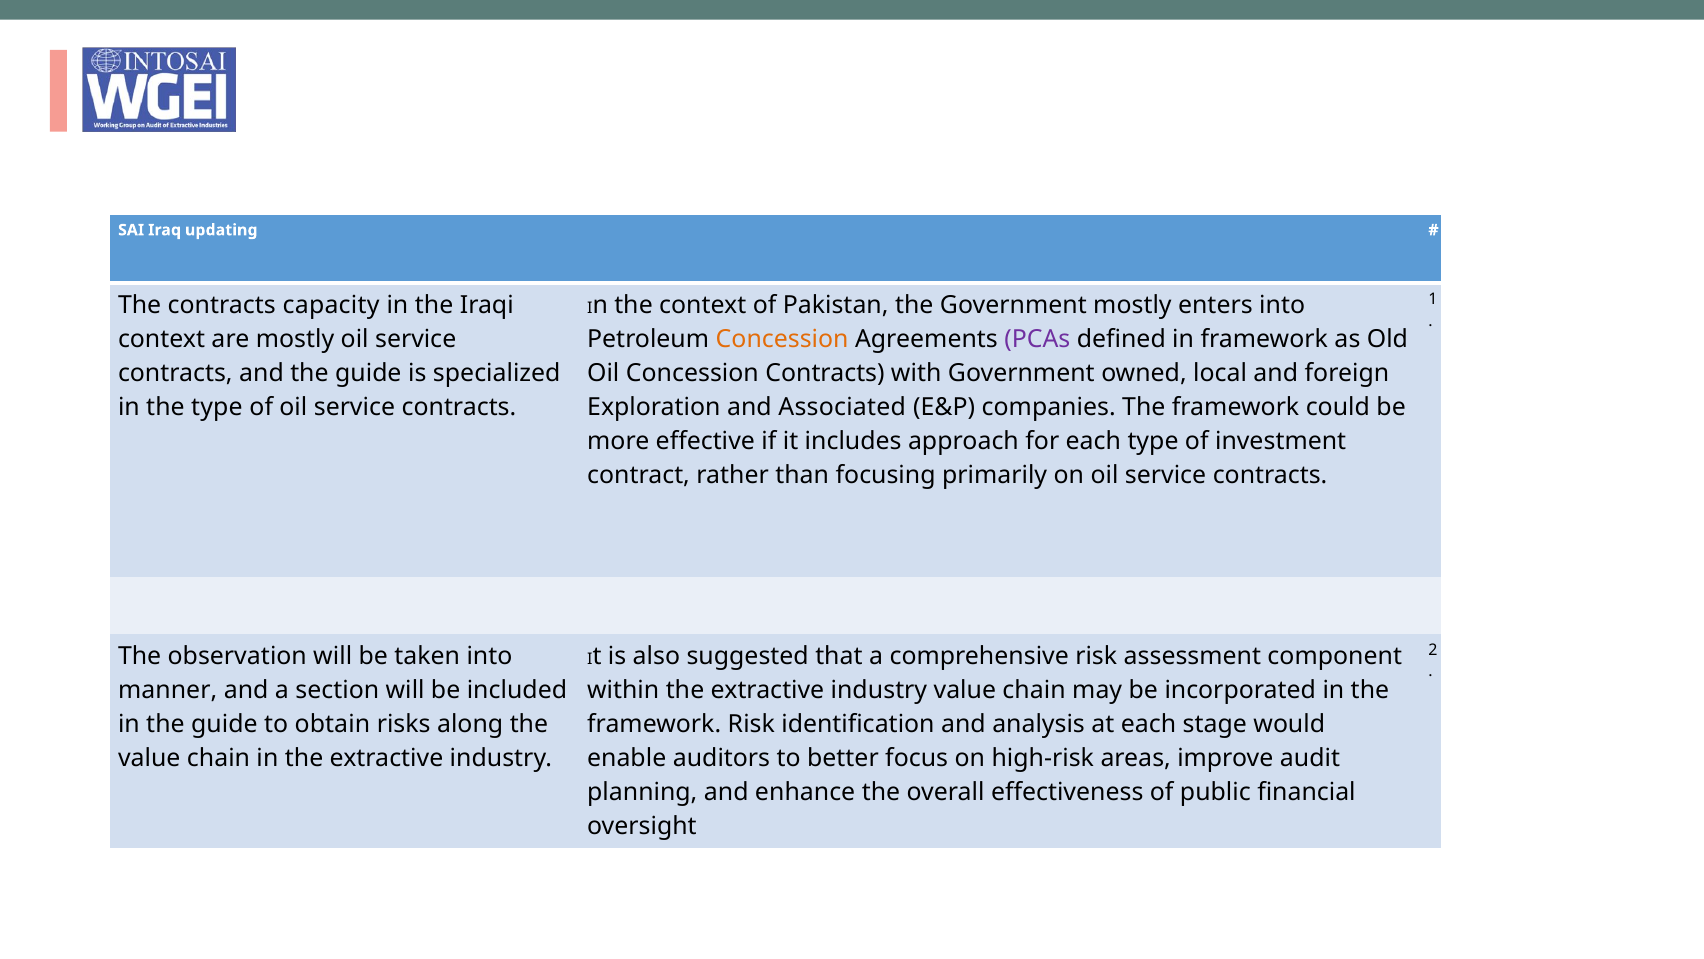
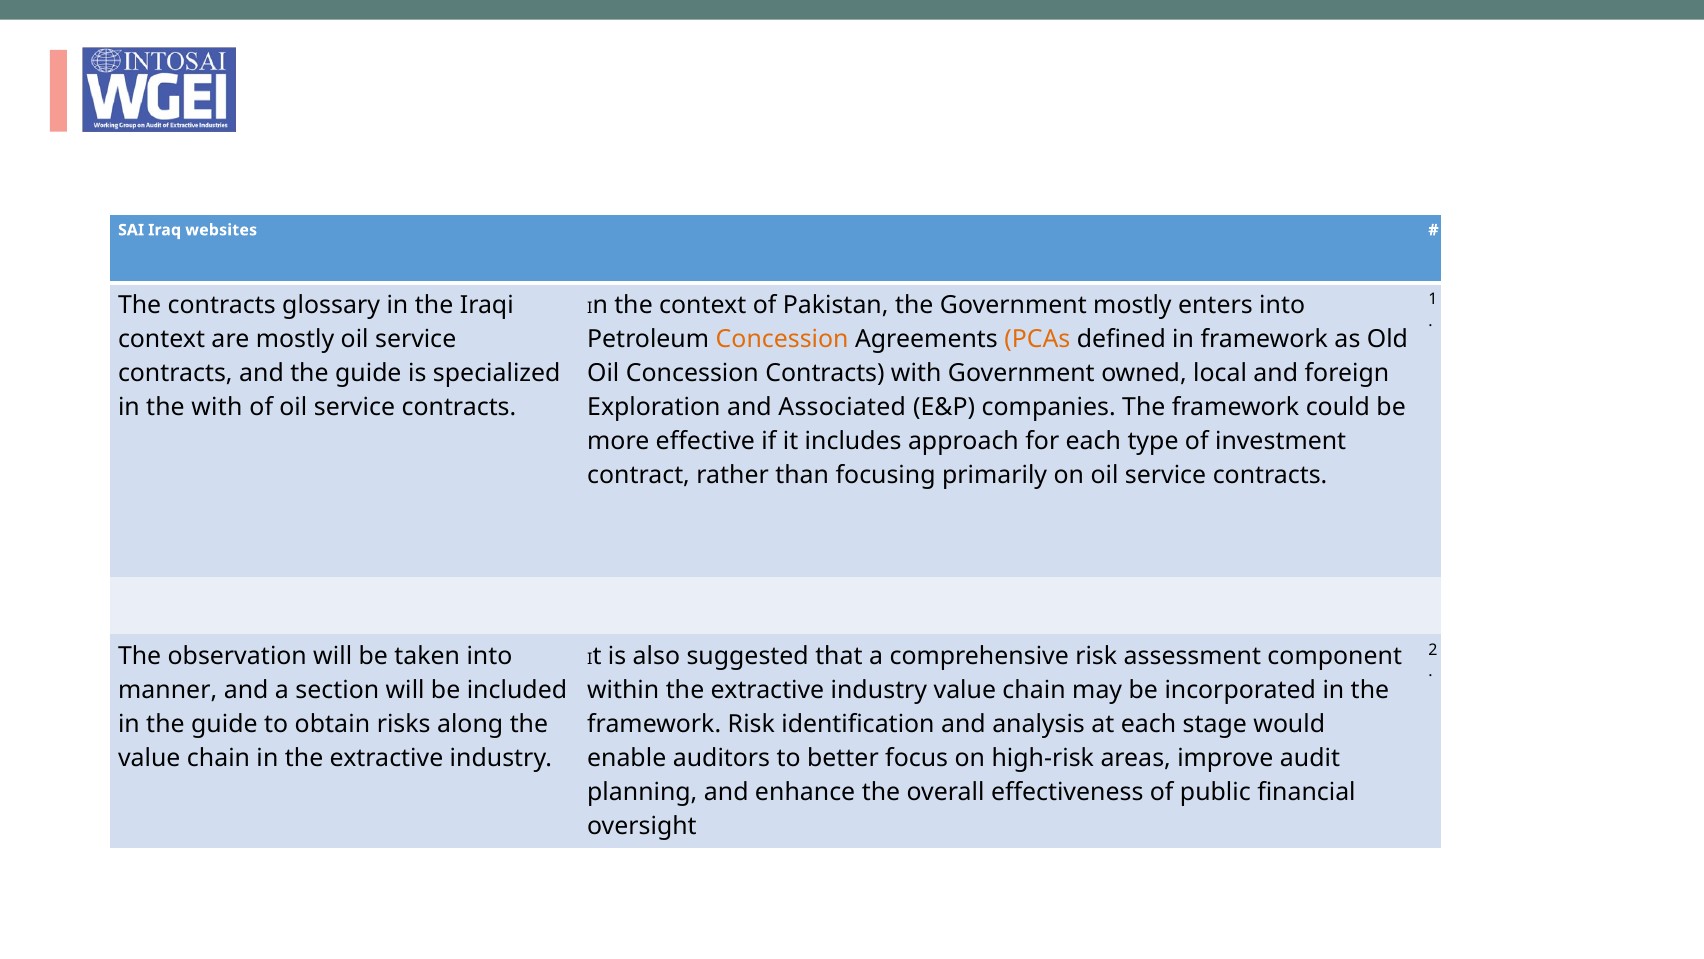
updating: updating -> websites (221, 230)
capacity: capacity -> glossary (331, 306)
PCAs colour: purple -> orange (1037, 339)
the type: type -> with (217, 407)
